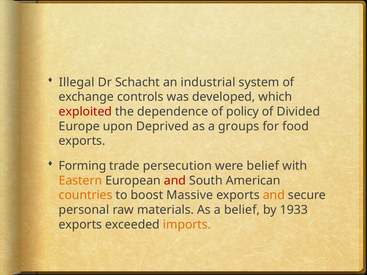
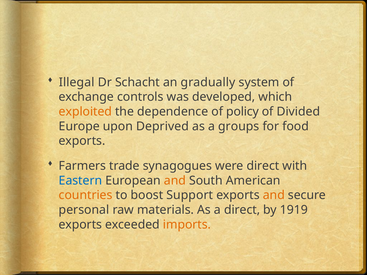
industrial: industrial -> gradually (208, 82)
exploited colour: red -> orange (85, 112)
Forming: Forming -> Farmers (82, 166)
persecution: persecution -> synagogues (177, 166)
were belief: belief -> direct (263, 166)
Eastern colour: orange -> blue (80, 181)
and colour: red -> orange (175, 181)
Massive: Massive -> Support (190, 195)
a belief: belief -> direct (242, 210)
1933: 1933 -> 1919 (294, 210)
